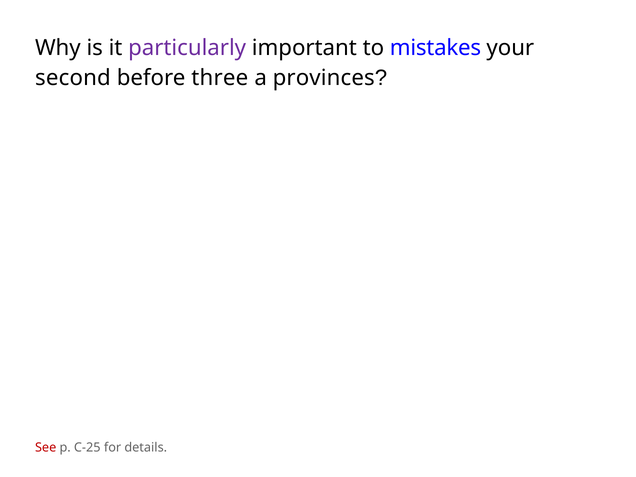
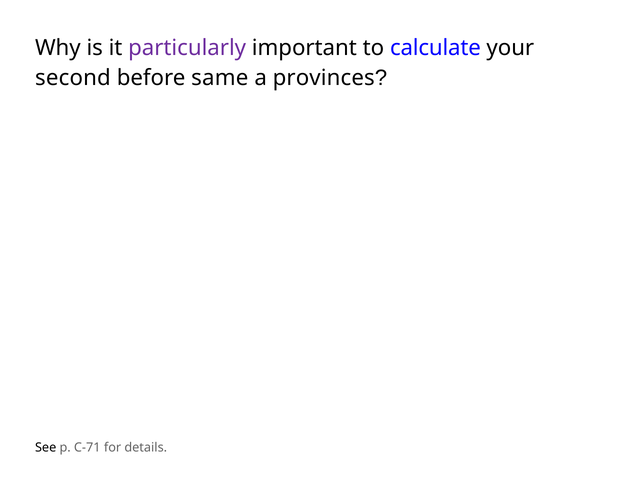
mistakes: mistakes -> calculate (435, 48)
three: three -> same (220, 78)
See colour: red -> black (46, 448)
C-25: C-25 -> C-71 (87, 448)
